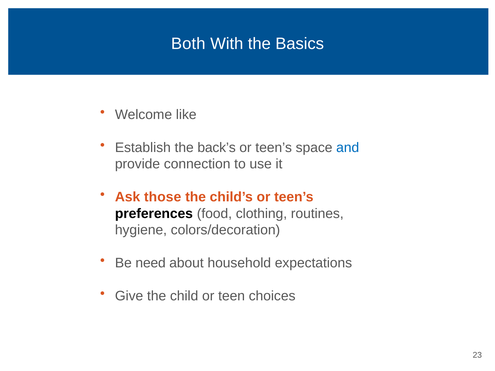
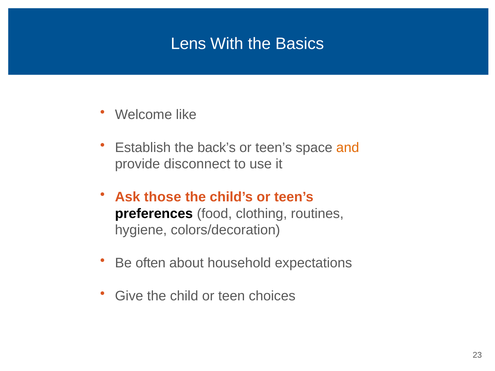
Both: Both -> Lens (188, 44)
and colour: blue -> orange (348, 148)
connection: connection -> disconnect (197, 164)
need: need -> often (151, 263)
